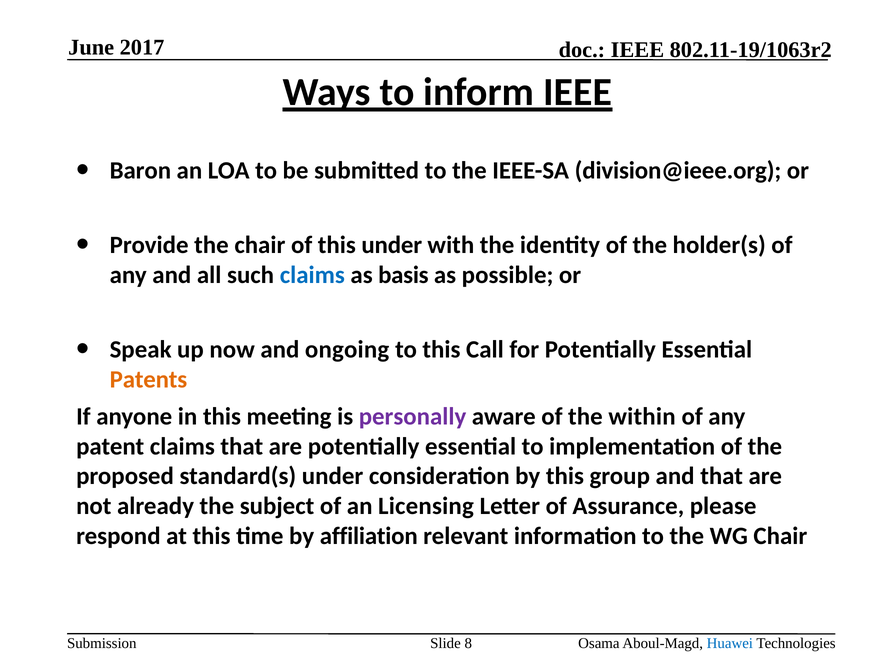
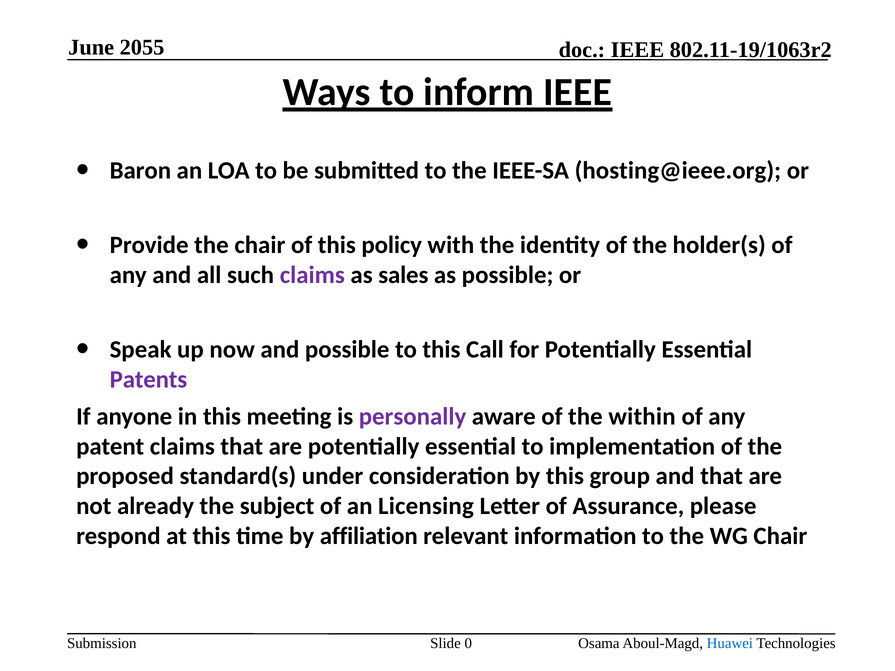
2017: 2017 -> 2055 (142, 47)
division@ieee.org: division@ieee.org -> hosting@ieee.org (678, 171)
this under: under -> policy (392, 245)
claims colour: blue -> purple (312, 275)
basis: basis -> sales (403, 275)
and ongoing: ongoing -> possible (347, 350)
Patents colour: orange -> purple (148, 379)
8: 8 -> 0 (468, 644)
